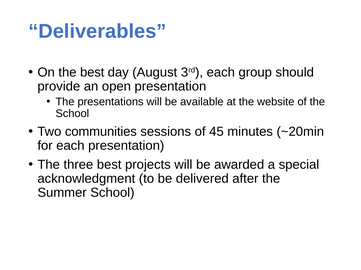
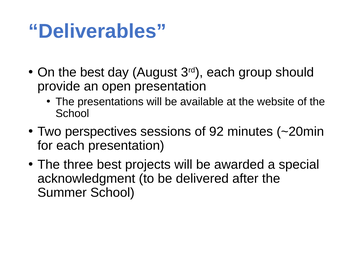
communities: communities -> perspectives (101, 132)
45: 45 -> 92 (216, 132)
